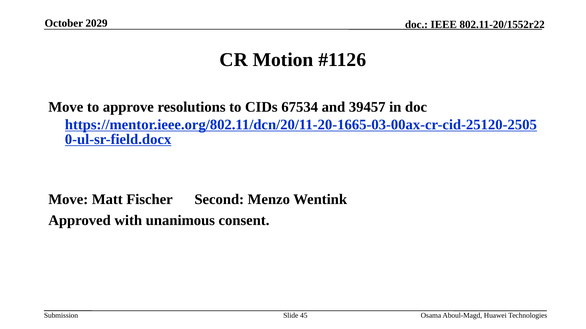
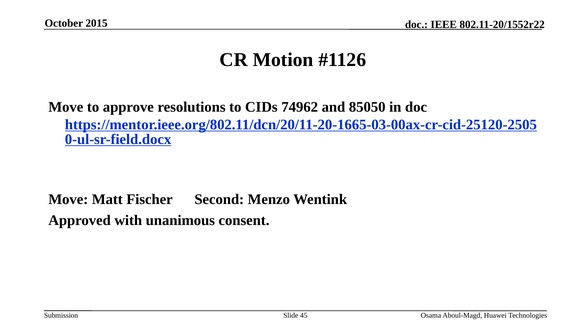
2029: 2029 -> 2015 (97, 23)
67534: 67534 -> 74962 (300, 107)
39457: 39457 -> 85050 (367, 107)
